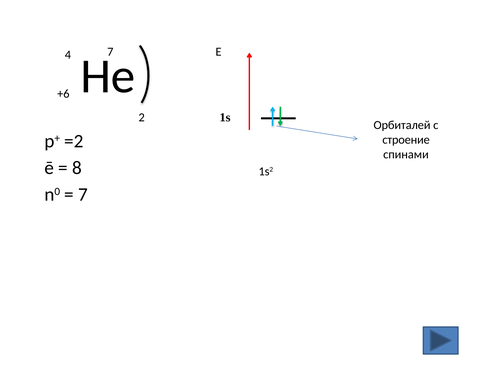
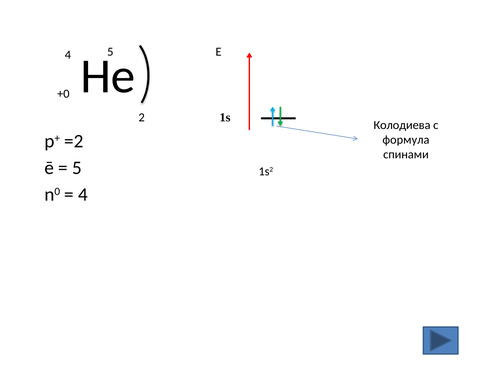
4 7: 7 -> 5 (110, 52)
+6: +6 -> +0 (63, 94)
Орбиталей: Орбиталей -> Колодиева (402, 125)
строение: строение -> формула (406, 140)
8: 8 -> 5 (77, 168)
7: 7 -> 4 (83, 195)
